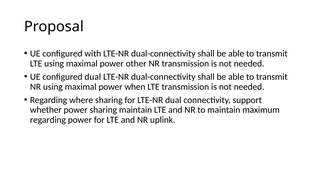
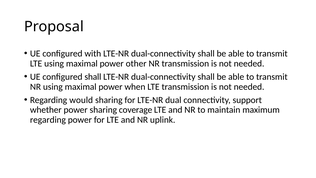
configured dual: dual -> shall (93, 77)
where: where -> would (81, 100)
sharing maintain: maintain -> coverage (136, 110)
